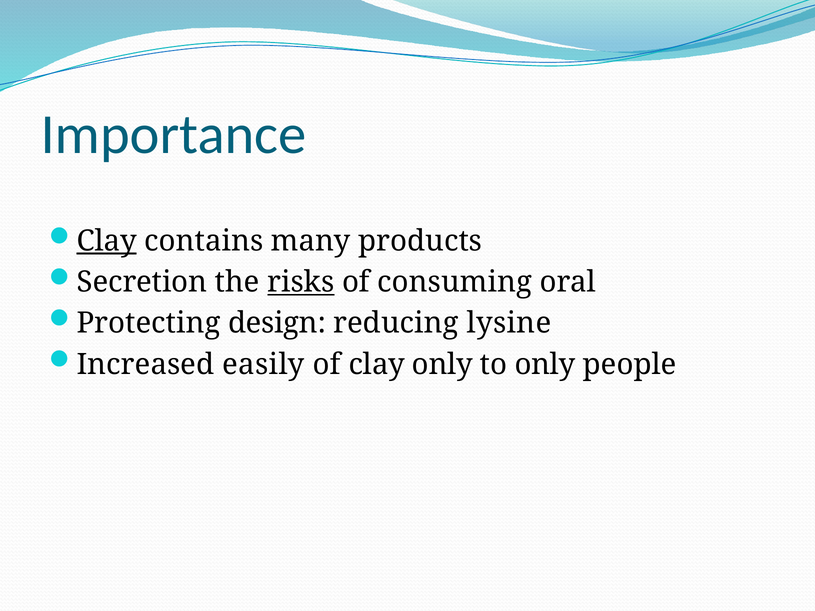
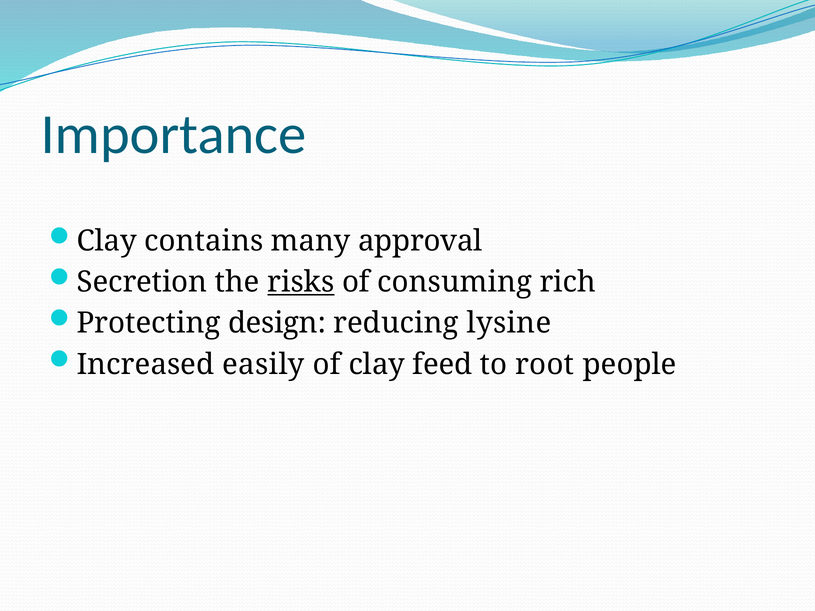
Clay underline: present -> none (107, 241)
products: products -> approval (420, 241)
oral: oral -> rich (568, 282)
clay only: only -> feed (442, 365)
to only: only -> root (545, 365)
